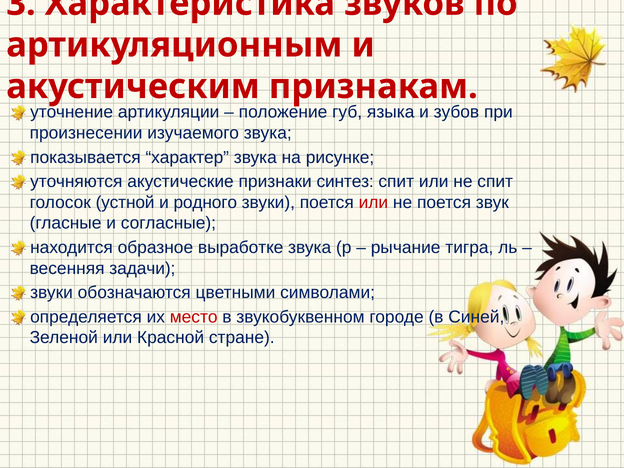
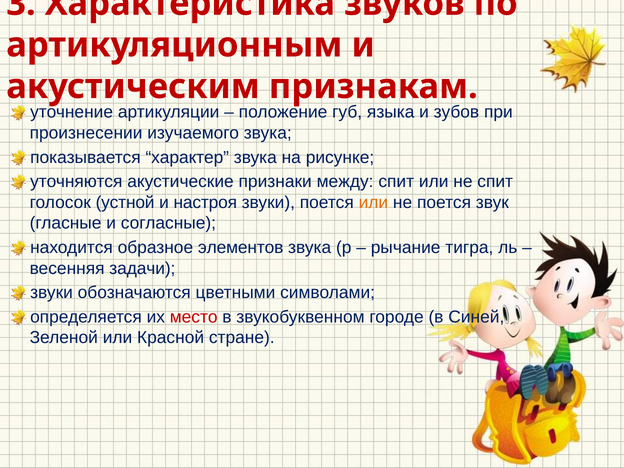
синтез: синтез -> между (345, 182)
родного: родного -> настроя (205, 202)
или colour: red -> orange (373, 202)
выработке: выработке -> элементов (241, 247)
